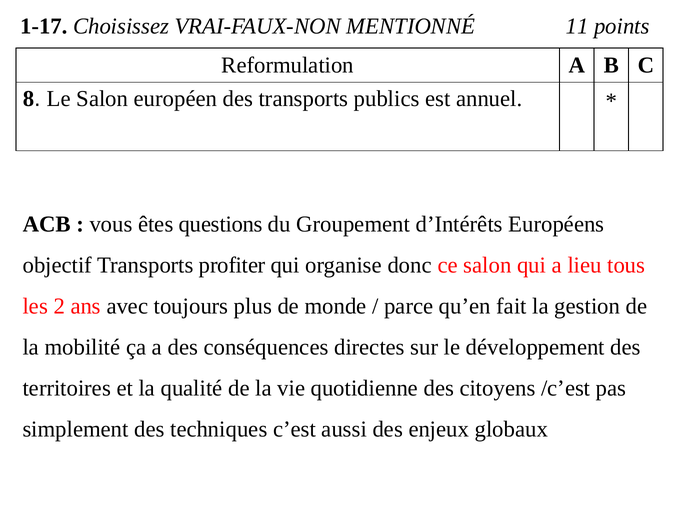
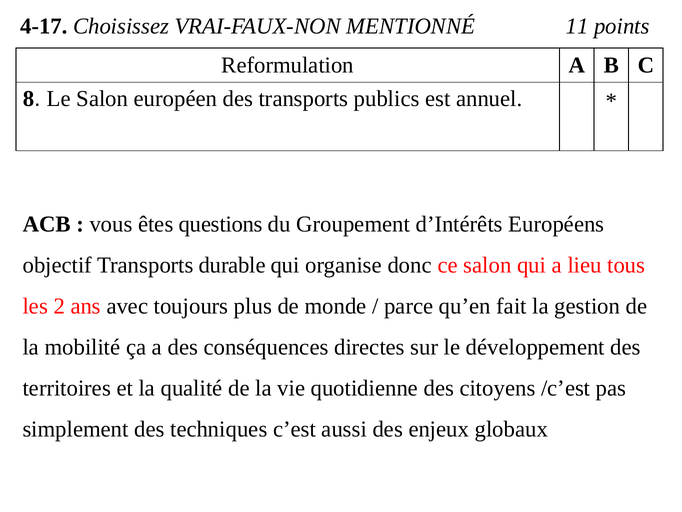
1-17: 1-17 -> 4-17 (44, 26)
profiter: profiter -> durable (232, 265)
